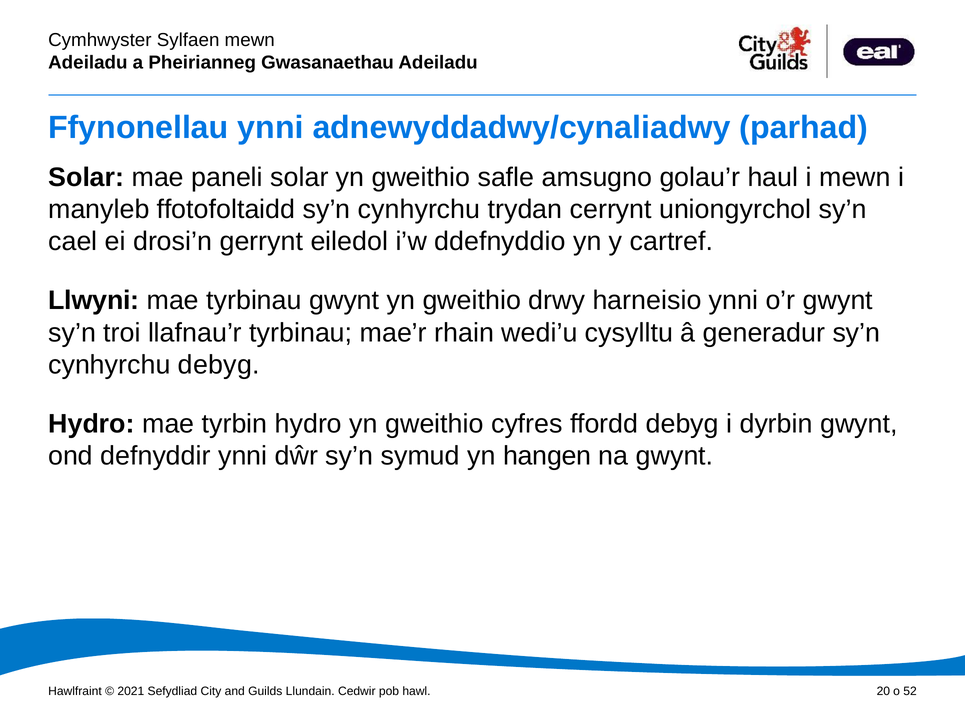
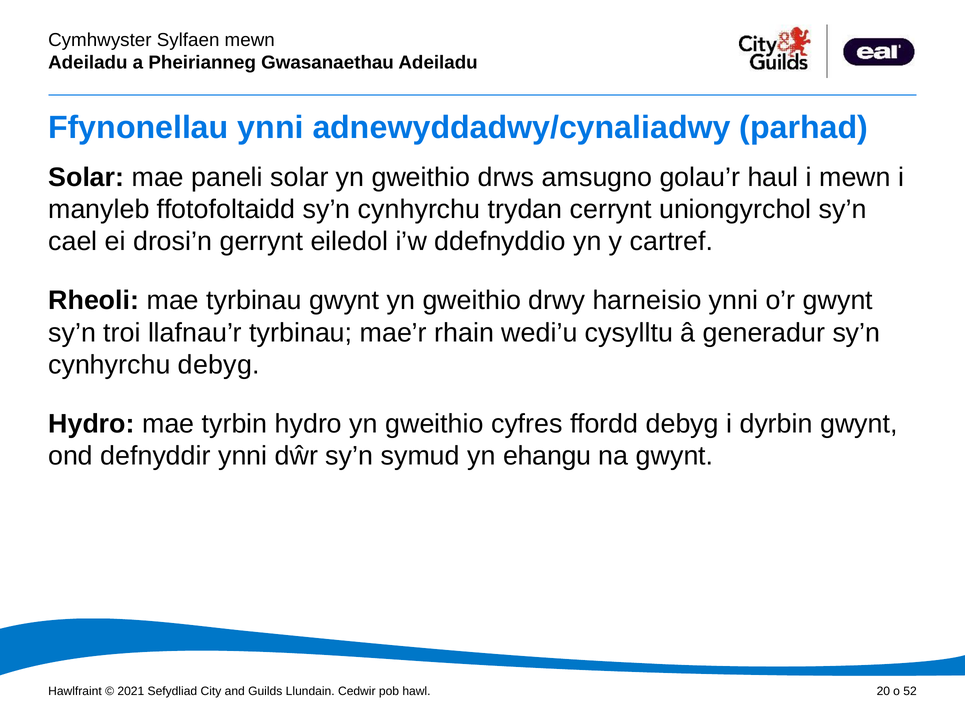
safle: safle -> drws (506, 178)
Llwyni: Llwyni -> Rheoli (94, 301)
hangen: hangen -> ehangu (547, 456)
